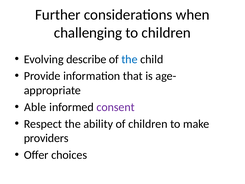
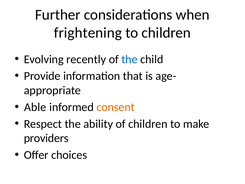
challenging: challenging -> frightening (88, 33)
describe: describe -> recently (86, 59)
consent colour: purple -> orange (116, 107)
